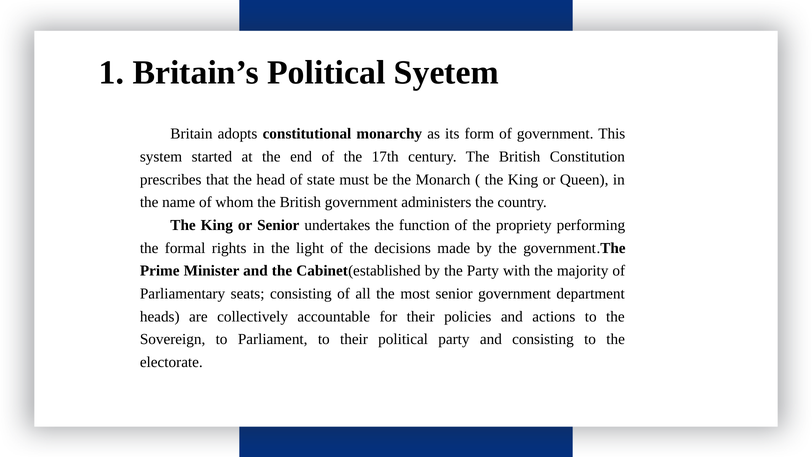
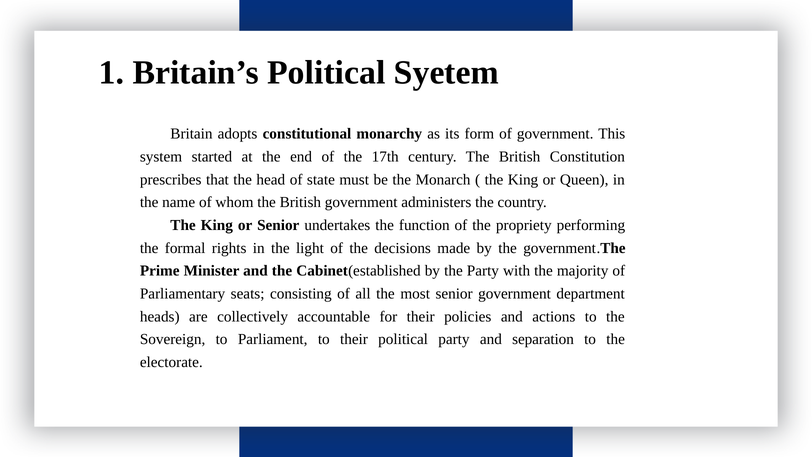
and consisting: consisting -> separation (543, 339)
